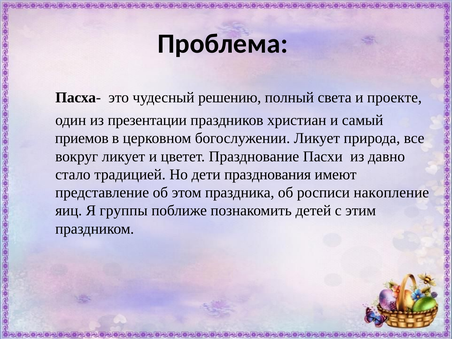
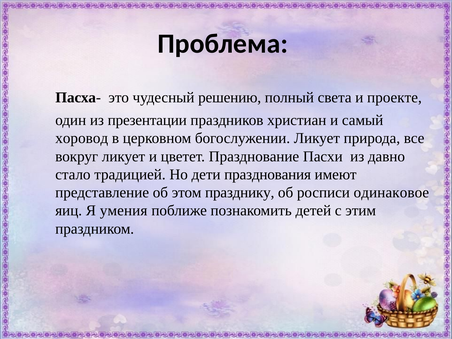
приемов: приемов -> хоровод (82, 138)
праздника: праздника -> празднику (240, 193)
накопление: накопление -> одинаковое (391, 193)
группы: группы -> умения (124, 211)
